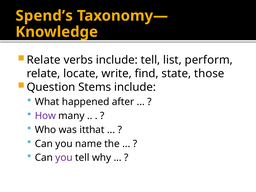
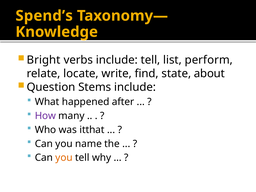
Relate: Relate -> Bright (44, 60)
those: those -> about (209, 74)
you colour: purple -> orange (64, 158)
